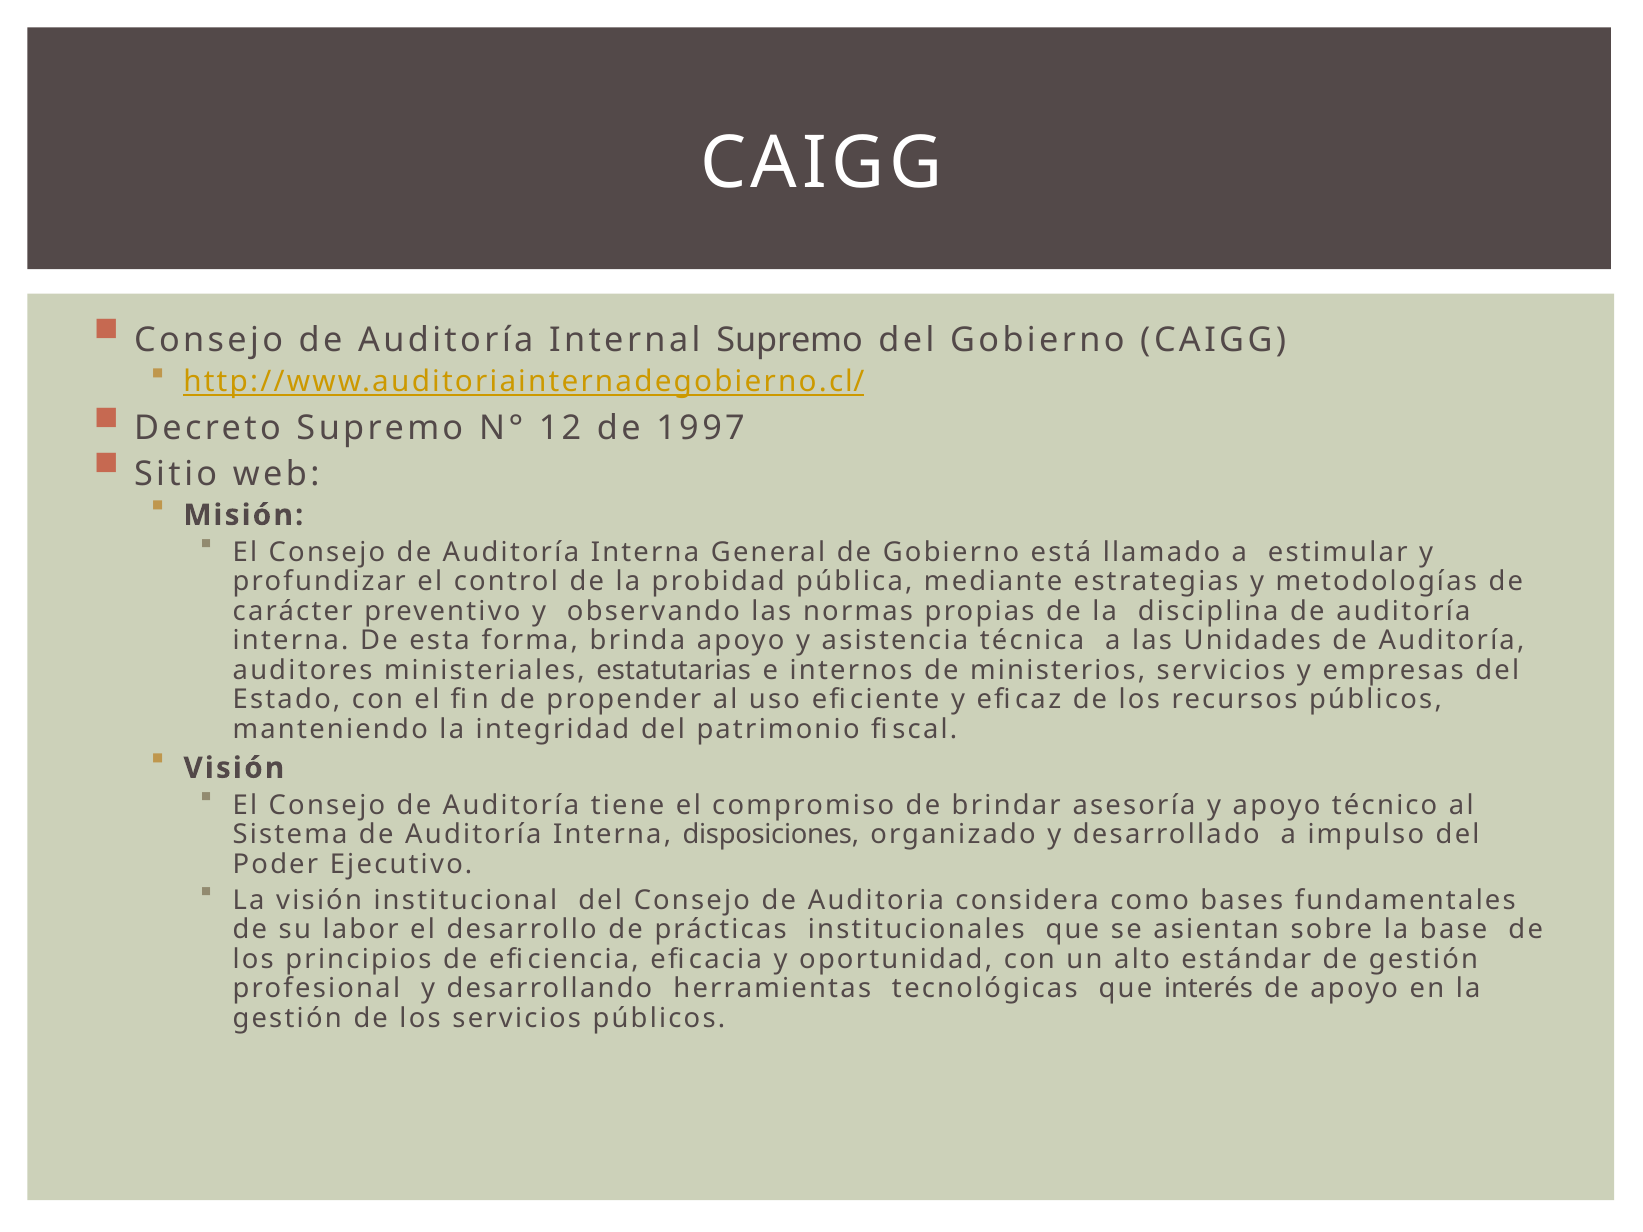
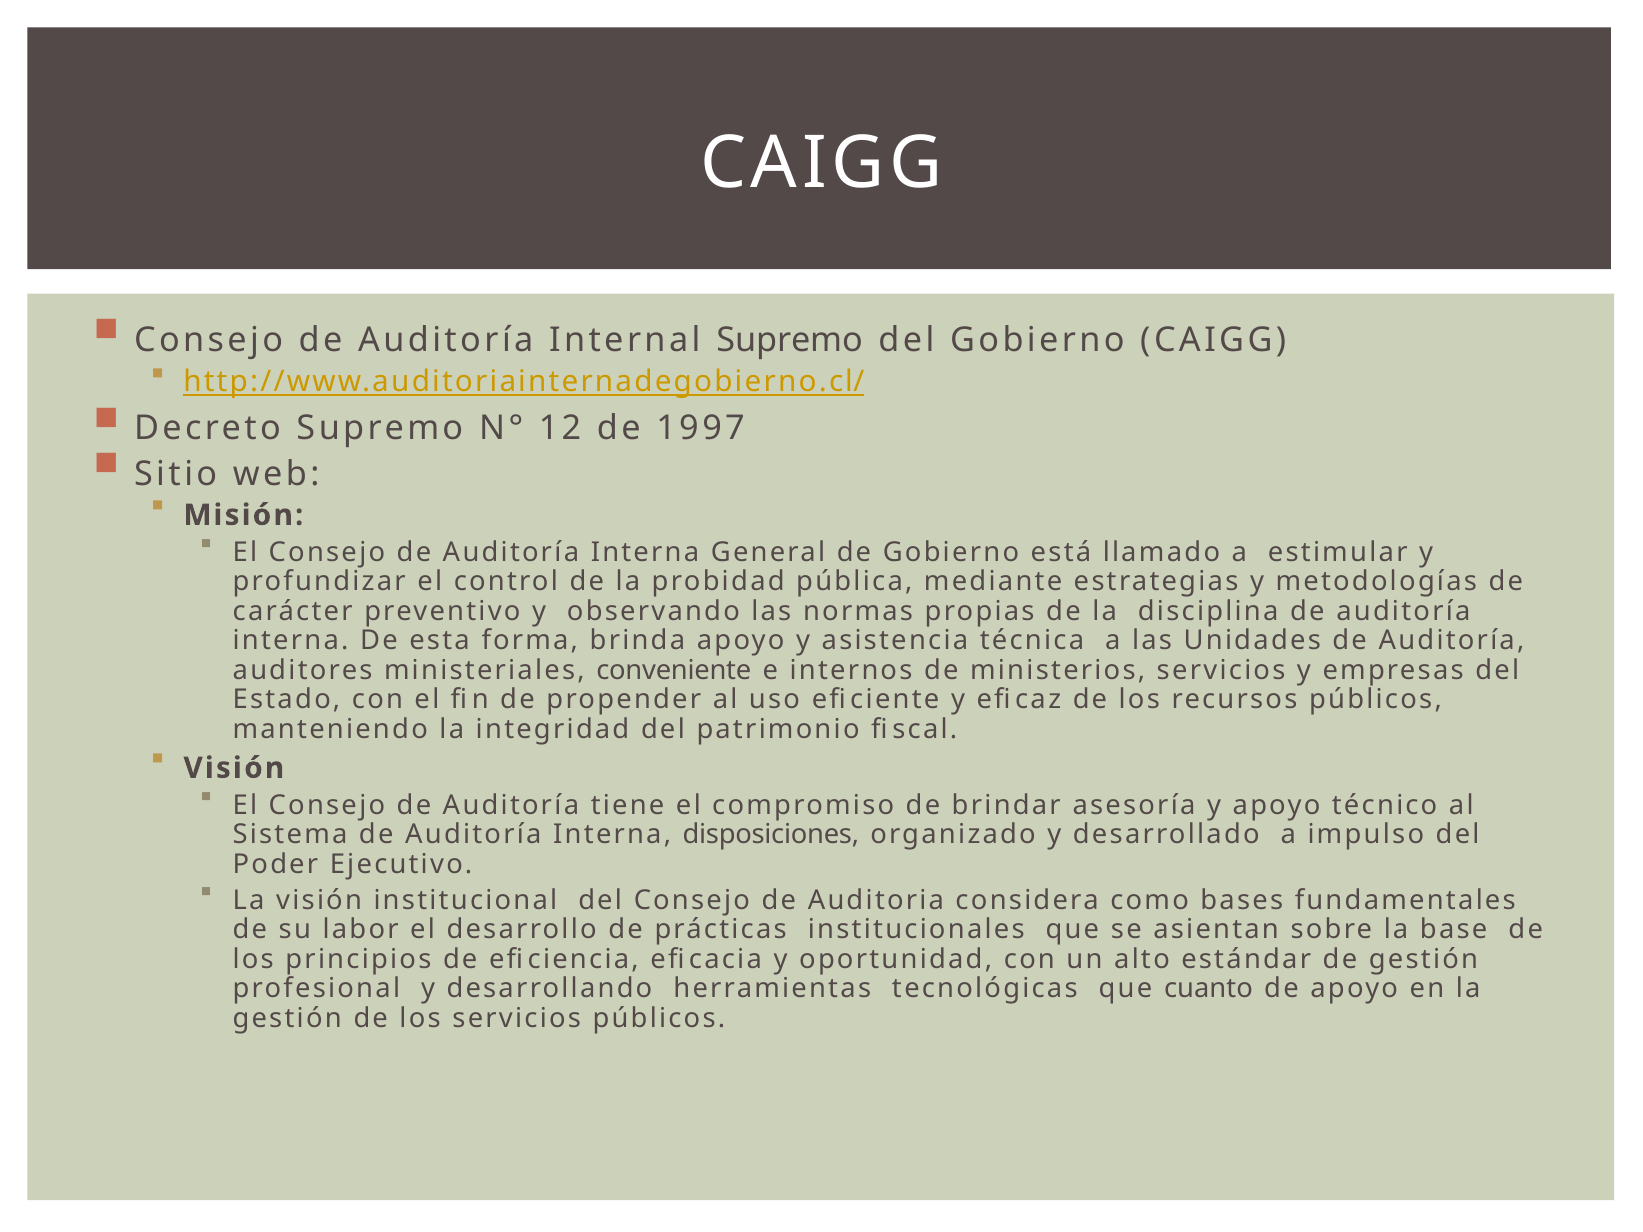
estatutarias: estatutarias -> conveniente (674, 671)
interés: interés -> cuanto (1208, 989)
